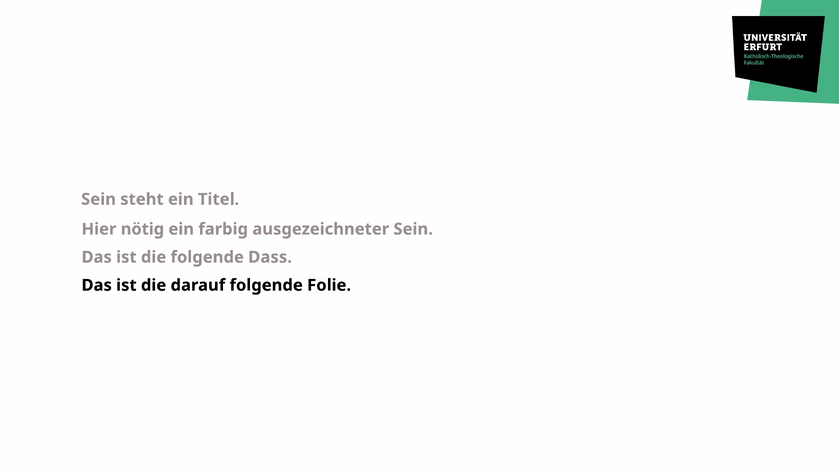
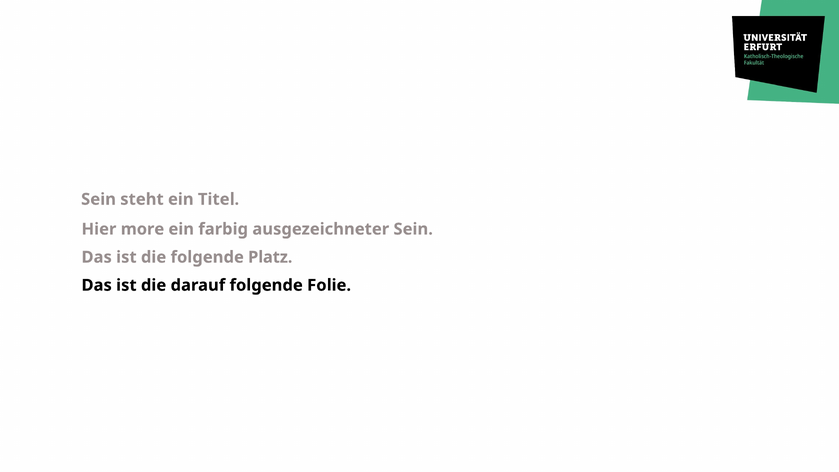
nötig: nötig -> more (142, 229)
Dass: Dass -> Platz (270, 257)
